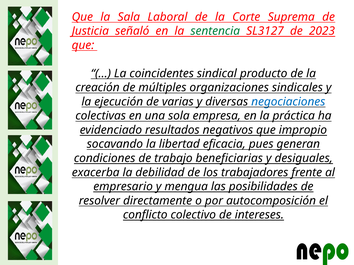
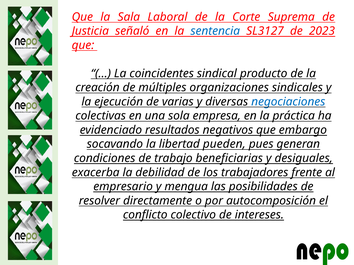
sentencia colour: green -> blue (215, 31)
impropio: impropio -> embargo (303, 130)
eficacia: eficacia -> pueden (224, 144)
